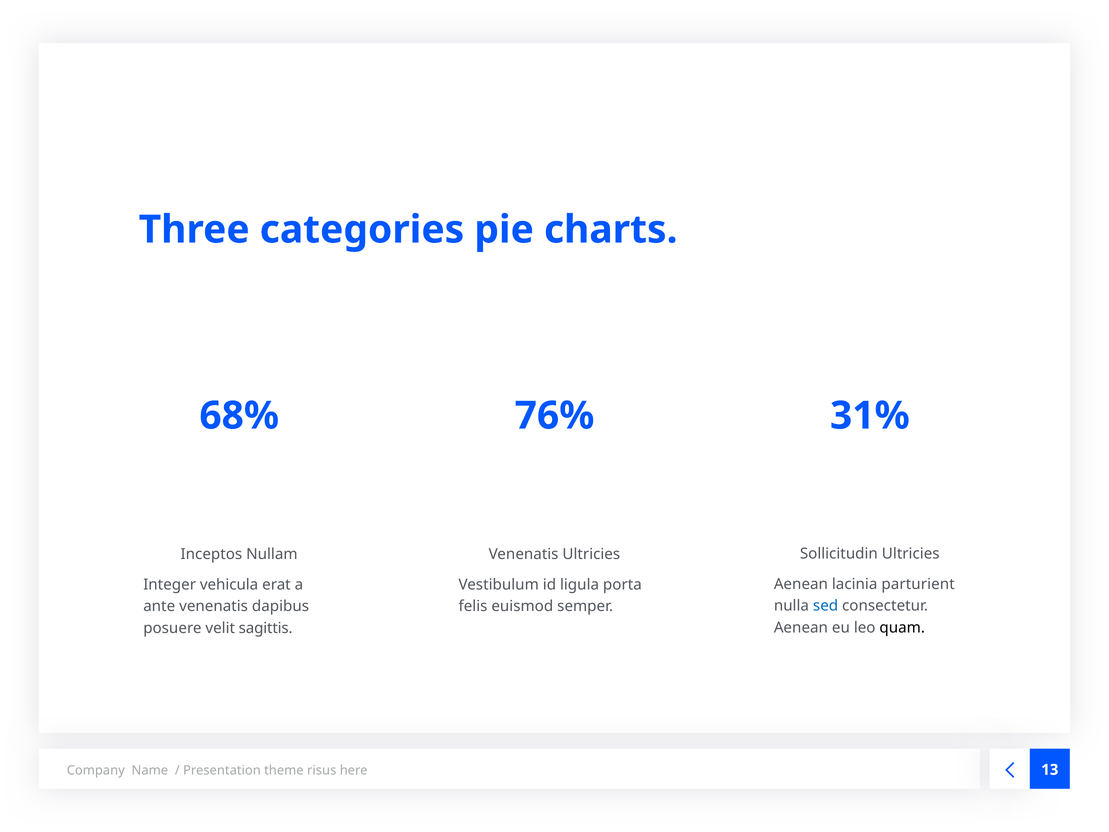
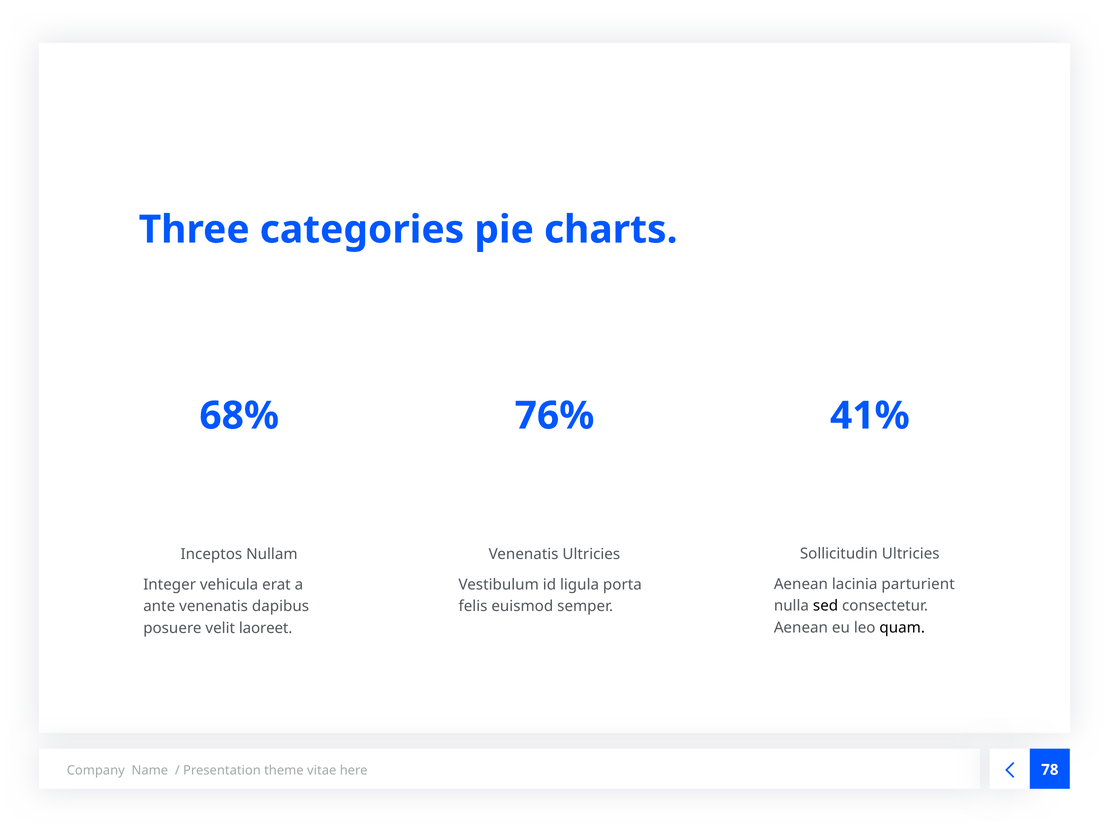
31%: 31% -> 41% (870, 416)
sed colour: blue -> black (826, 606)
sagittis: sagittis -> laoreet (266, 628)
risus: risus -> vitae (322, 770)
13: 13 -> 78 (1050, 770)
